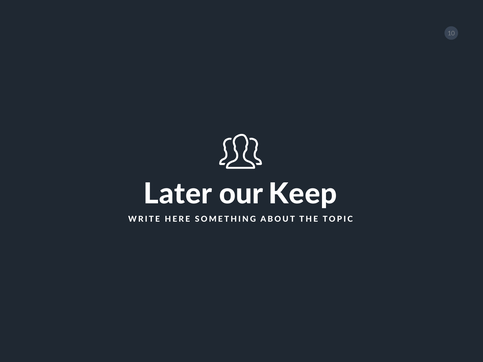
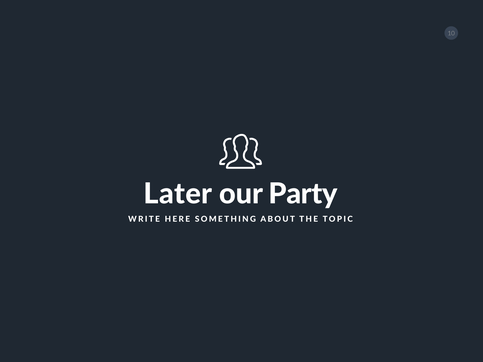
Keep: Keep -> Party (303, 194)
